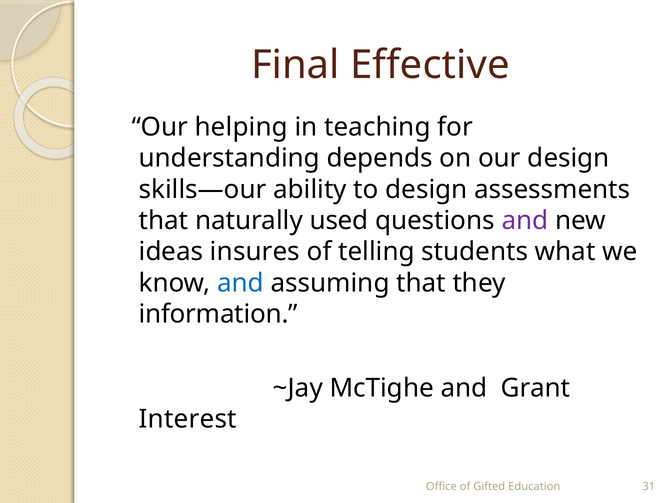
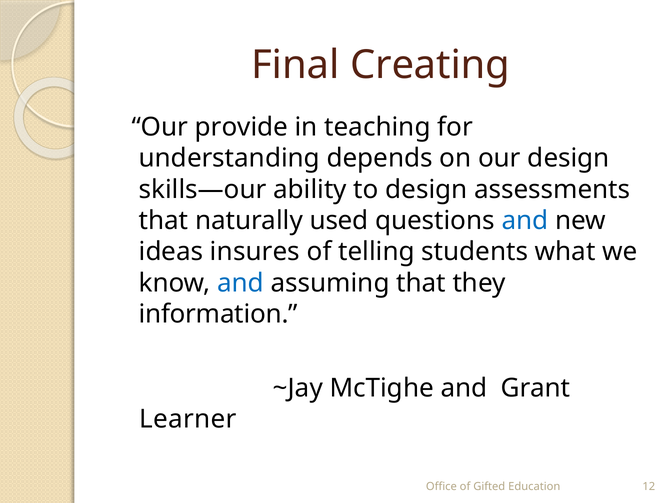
Effective: Effective -> Creating (430, 65)
helping: helping -> provide (241, 127)
and colour: purple -> blue (525, 221)
Interest: Interest -> Learner (188, 419)
31: 31 -> 12 (649, 487)
